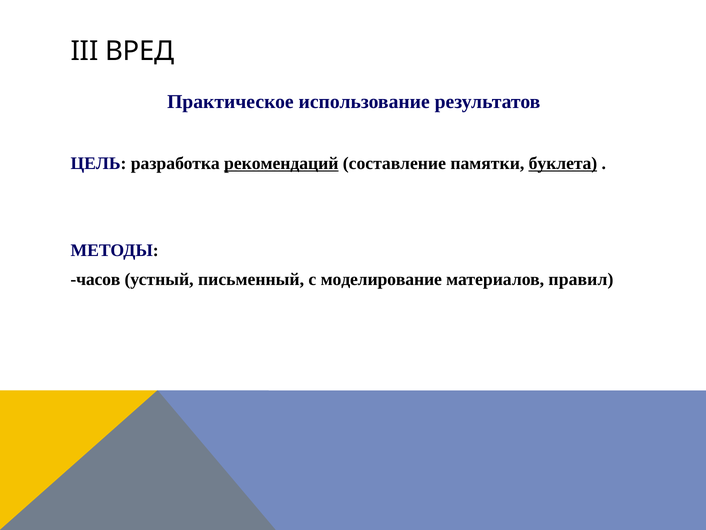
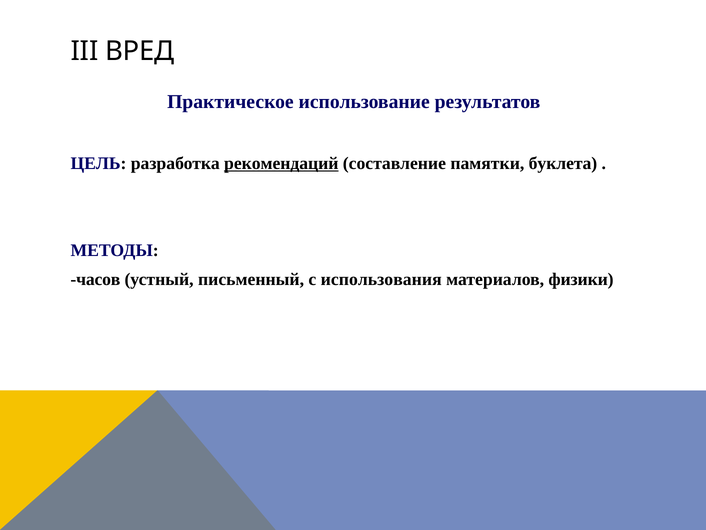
буклета underline: present -> none (563, 163)
моделирование: моделирование -> использования (381, 279)
правил: правил -> физики (581, 279)
